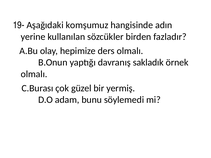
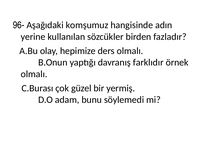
19-: 19- -> 96- (19, 25)
sakladık: sakladık -> farklıdır (148, 63)
